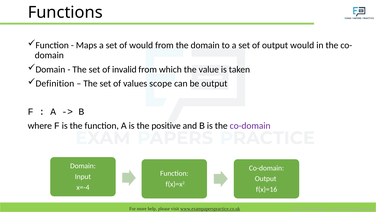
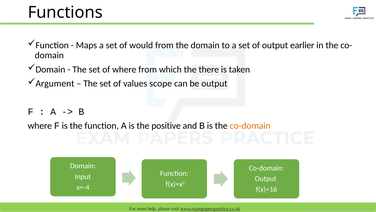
output would: would -> earlier (302, 45)
of invalid: invalid -> where (124, 69)
value: value -> there (209, 69)
Definition: Definition -> Argument (55, 83)
co-domain colour: purple -> orange (250, 126)
